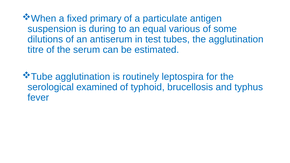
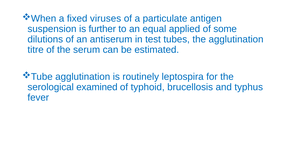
primary: primary -> viruses (106, 19)
during: during -> further (102, 29)
various: various -> applied (185, 29)
